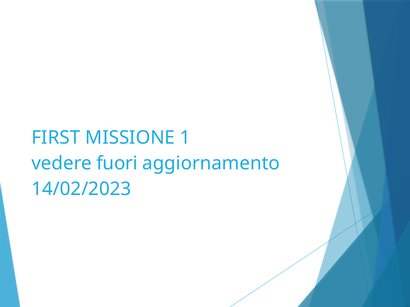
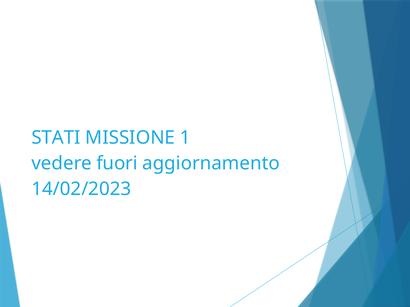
FIRST: FIRST -> STATI (56, 138)
